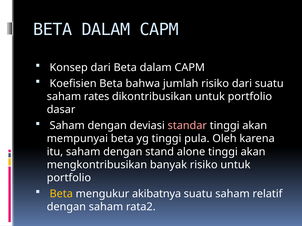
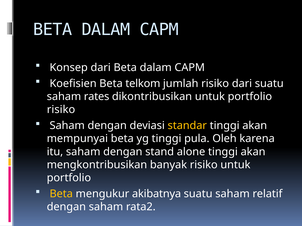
bahwa: bahwa -> telkom (143, 84)
dasar: dasar -> risiko (61, 110)
standar colour: pink -> yellow (187, 126)
